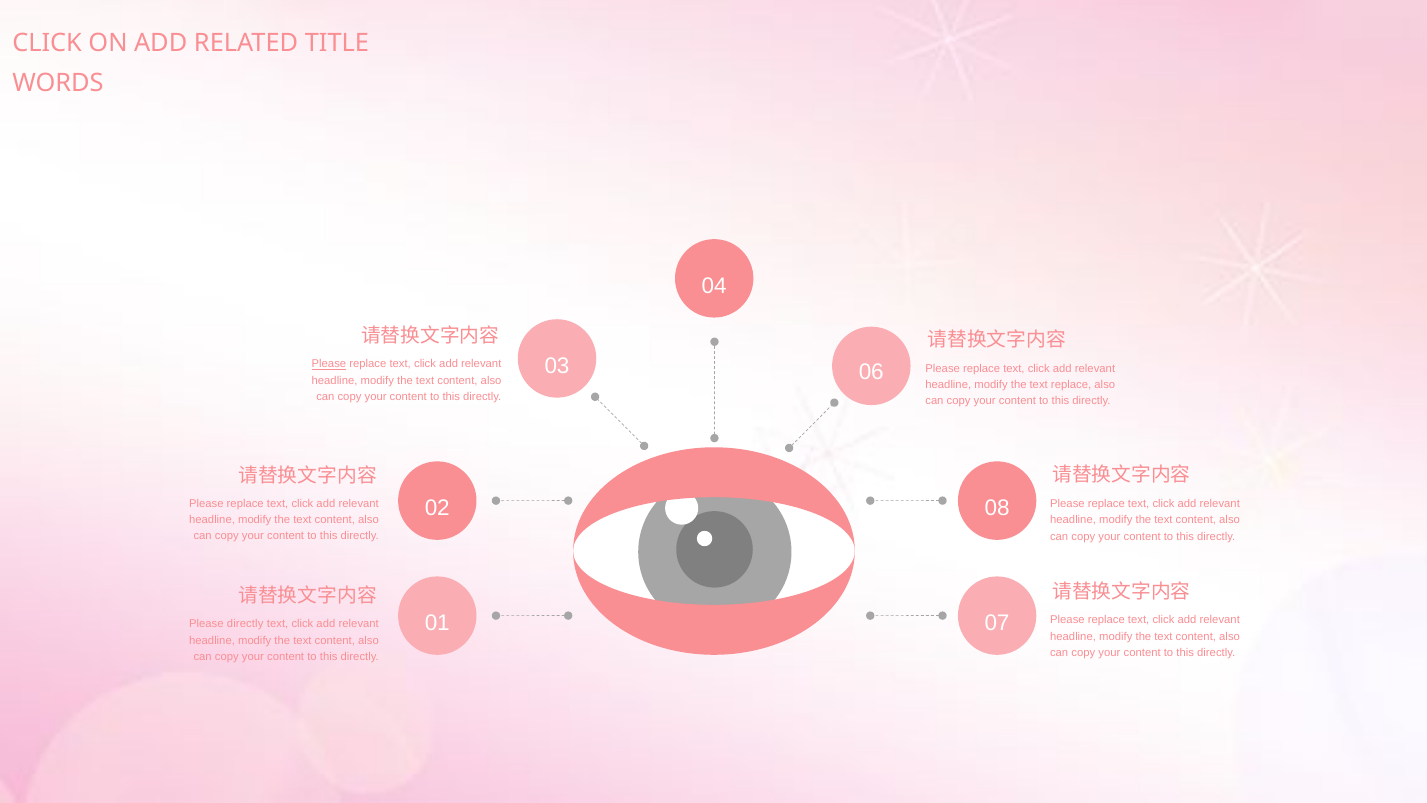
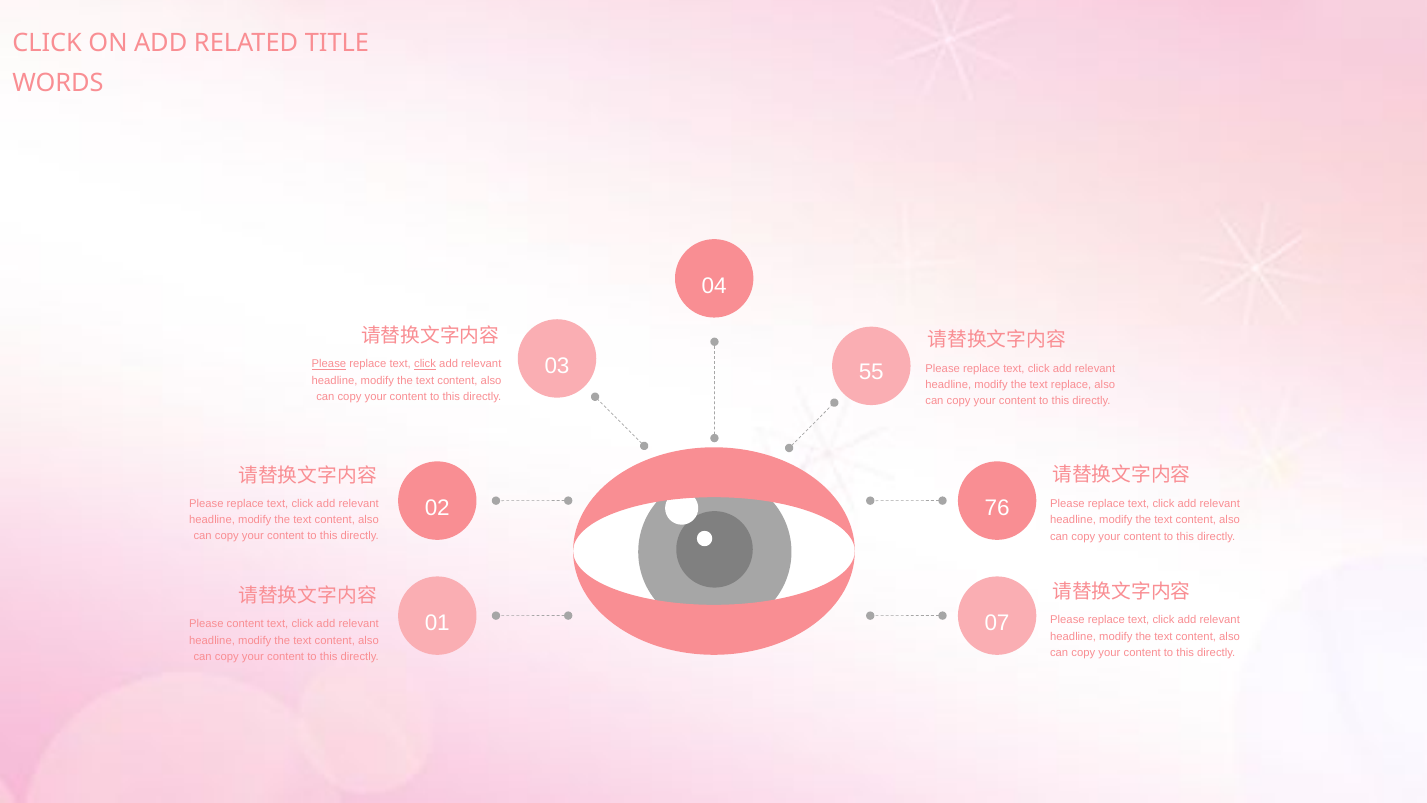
06: 06 -> 55 (871, 372)
click underline: none -> present (425, 364)
08: 08 -> 76 (997, 508)
Please directly: directly -> content (245, 624)
